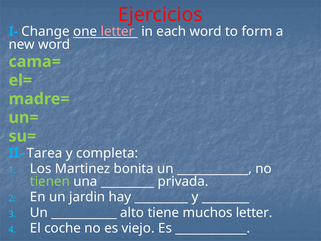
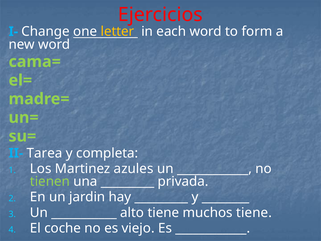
letter colour: pink -> yellow (117, 32)
bonita: bonita -> azules (134, 168)
muchos letter: letter -> tiene (254, 212)
